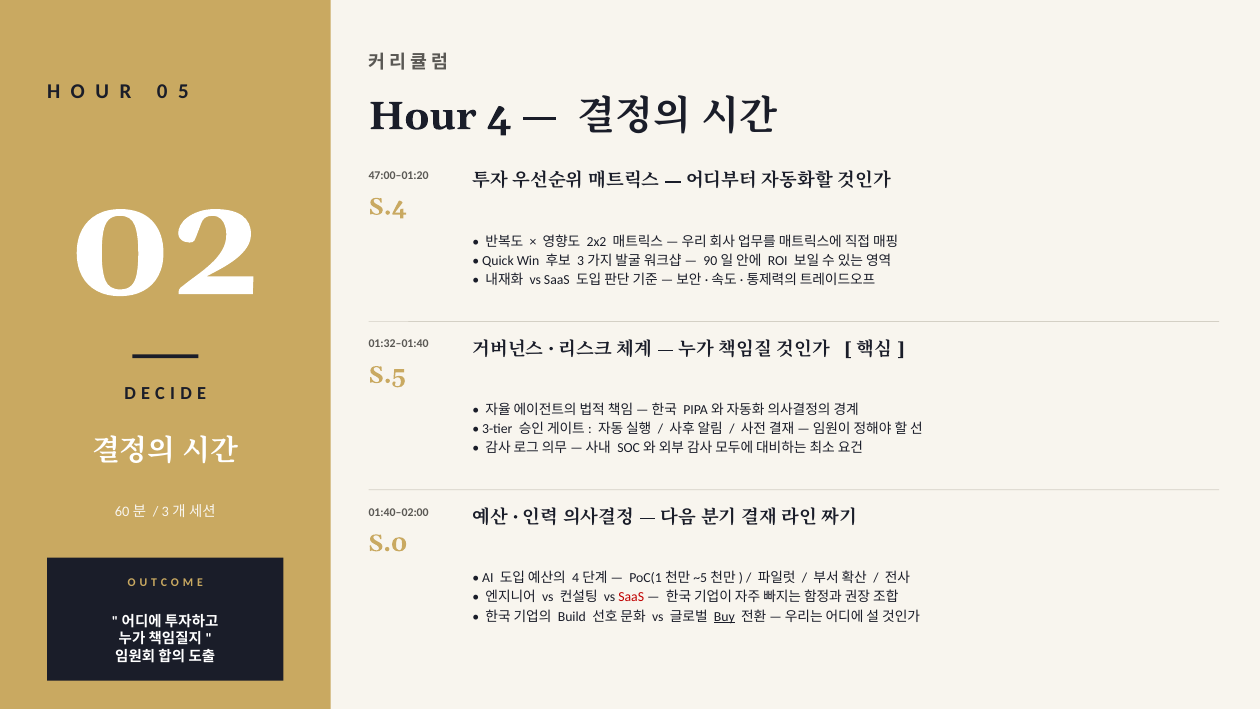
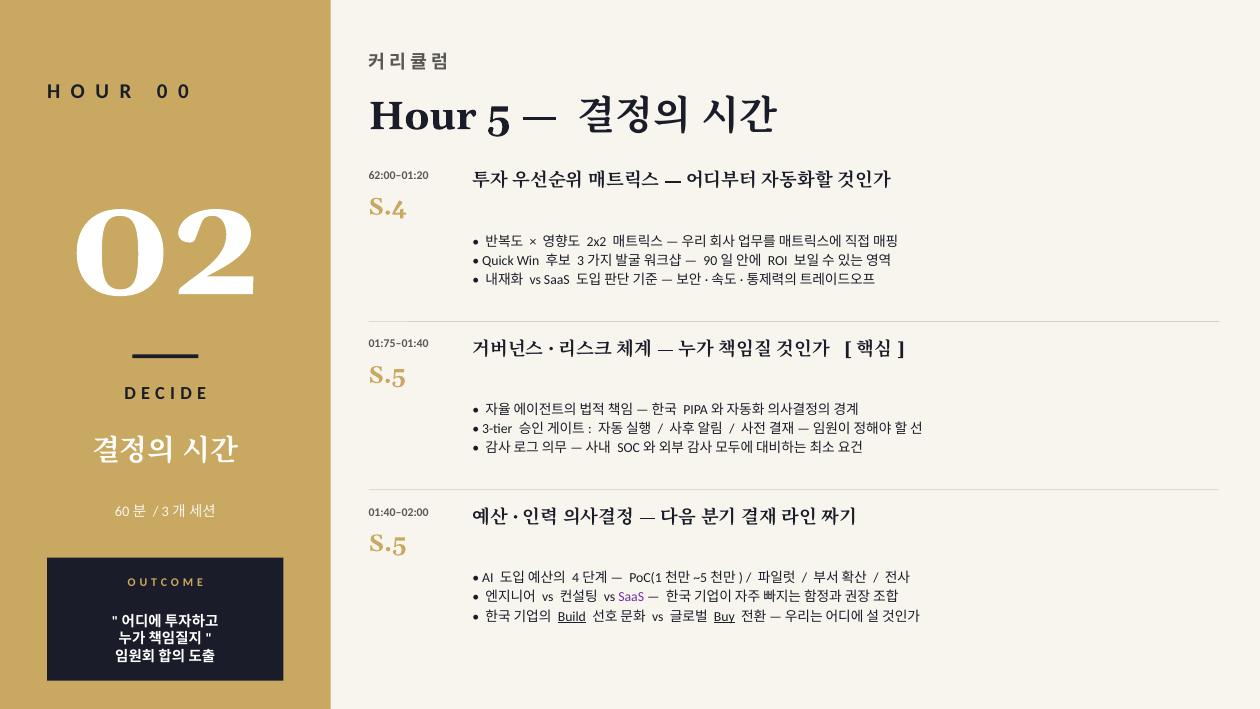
5: 5 -> 0 (183, 91)
Hour 4: 4 -> 5 (499, 116)
47:00–01:20: 47:00–01:20 -> 62:00–01:20 (399, 176)
01:32–01:40: 01:32–01:40 -> 01:75–01:40 (399, 344)
S.0: S.0 -> S.5 (388, 543)
SaaS colour: red -> purple (631, 597)
Build underline: none -> present (572, 616)
